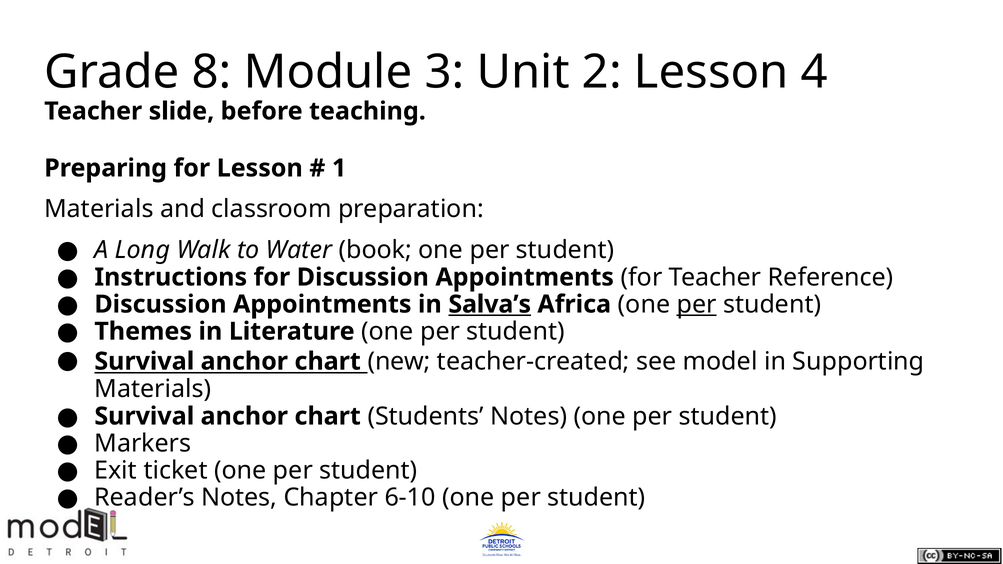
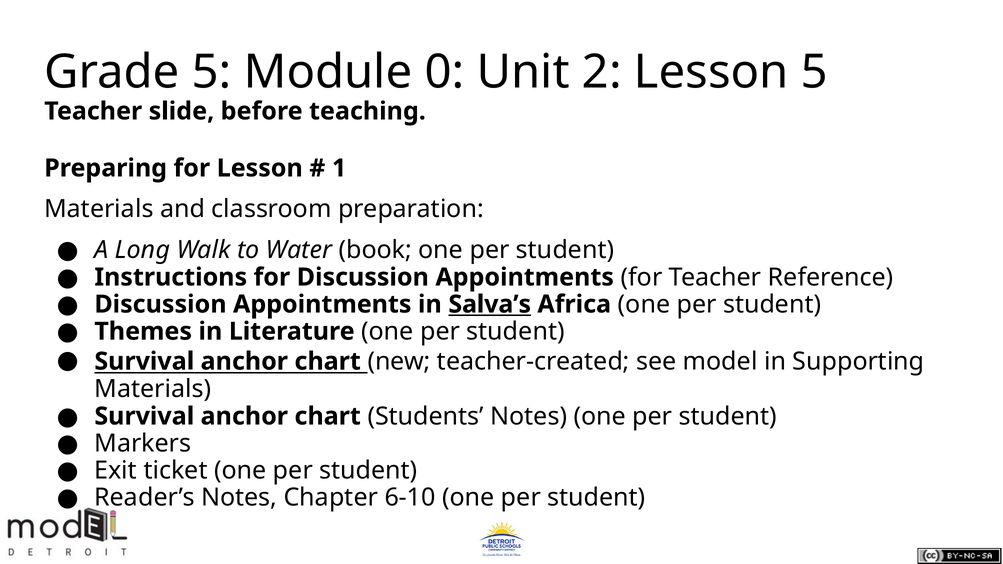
Grade 8: 8 -> 5 (212, 72)
3: 3 -> 0 (444, 72)
Lesson 4: 4 -> 5 (814, 72)
per underline: present -> none (697, 304)
